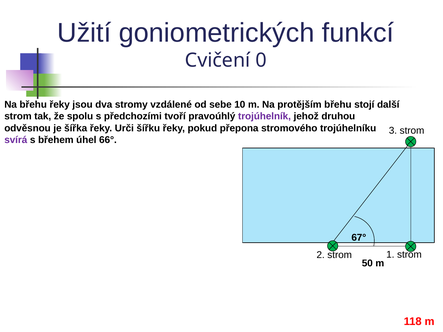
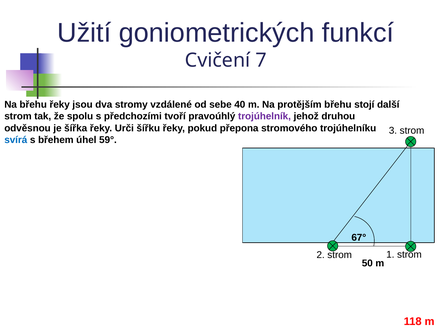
0: 0 -> 7 (261, 60)
10: 10 -> 40 (240, 105)
svírá colour: purple -> blue (16, 140)
66°: 66° -> 59° (108, 140)
